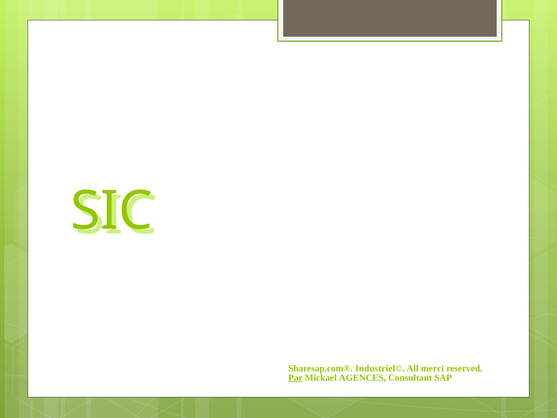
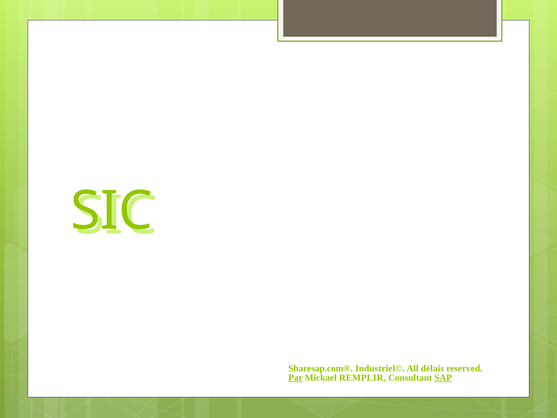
merci: merci -> délais (432, 368)
AGENCES: AGENCES -> REMPLIR (362, 377)
SAP underline: none -> present (443, 377)
